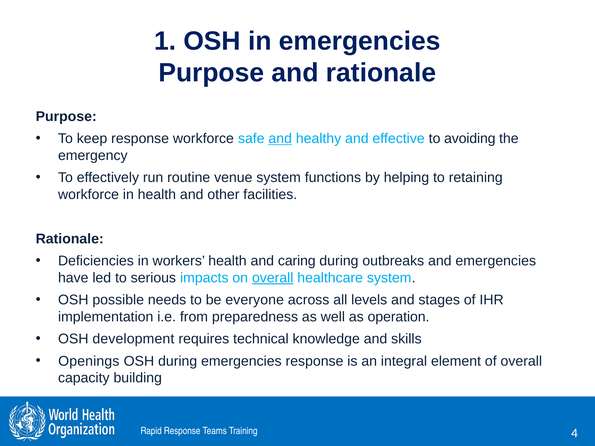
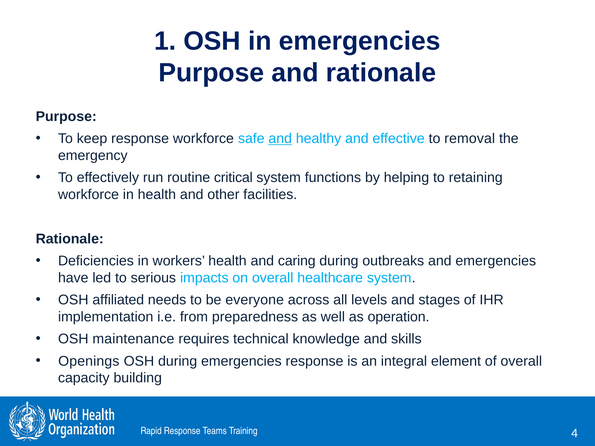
avoiding: avoiding -> removal (470, 139)
venue: venue -> critical (233, 178)
overall underline: present -> none (273, 278)
possible: possible -> affiliated (118, 300)
development: development -> maintenance (133, 339)
